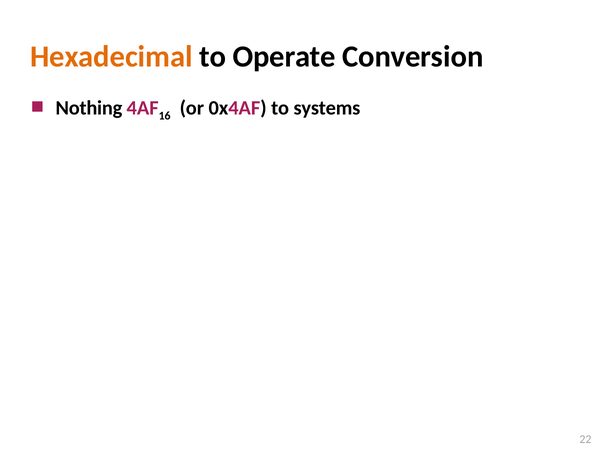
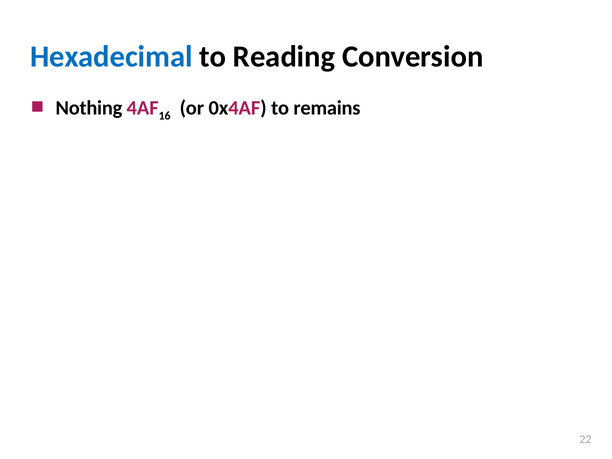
Hexadecimal colour: orange -> blue (111, 57)
Operate: Operate -> Reading (284, 57)
systems: systems -> remains (327, 108)
